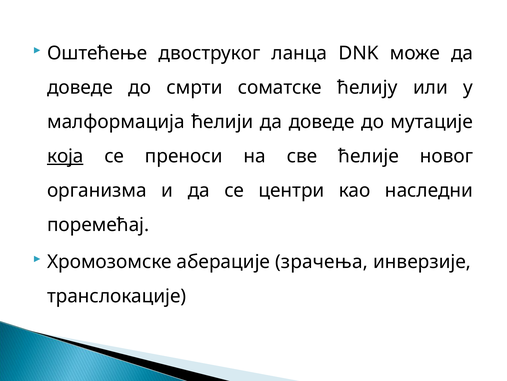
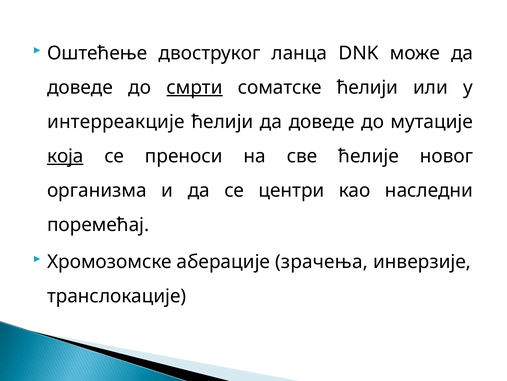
смрти underline: none -> present (195, 87)
соматске ћелију: ћелију -> ћелији (368, 87)
малформација: малформација -> интерреакције (116, 122)
